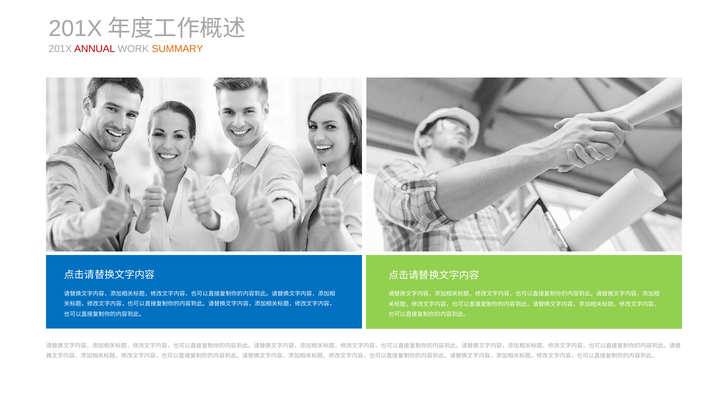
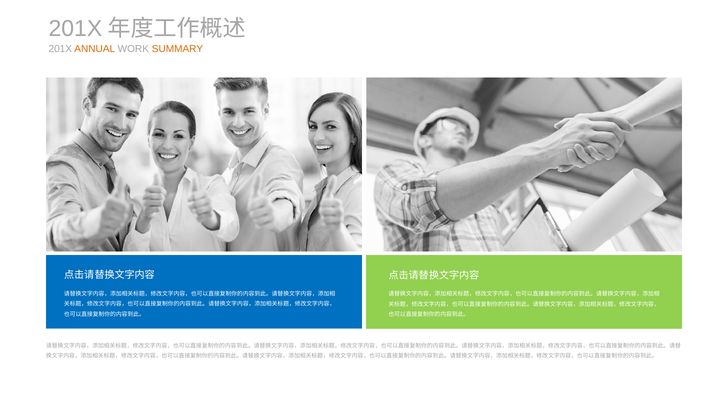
ANNUAL colour: red -> orange (95, 49)
